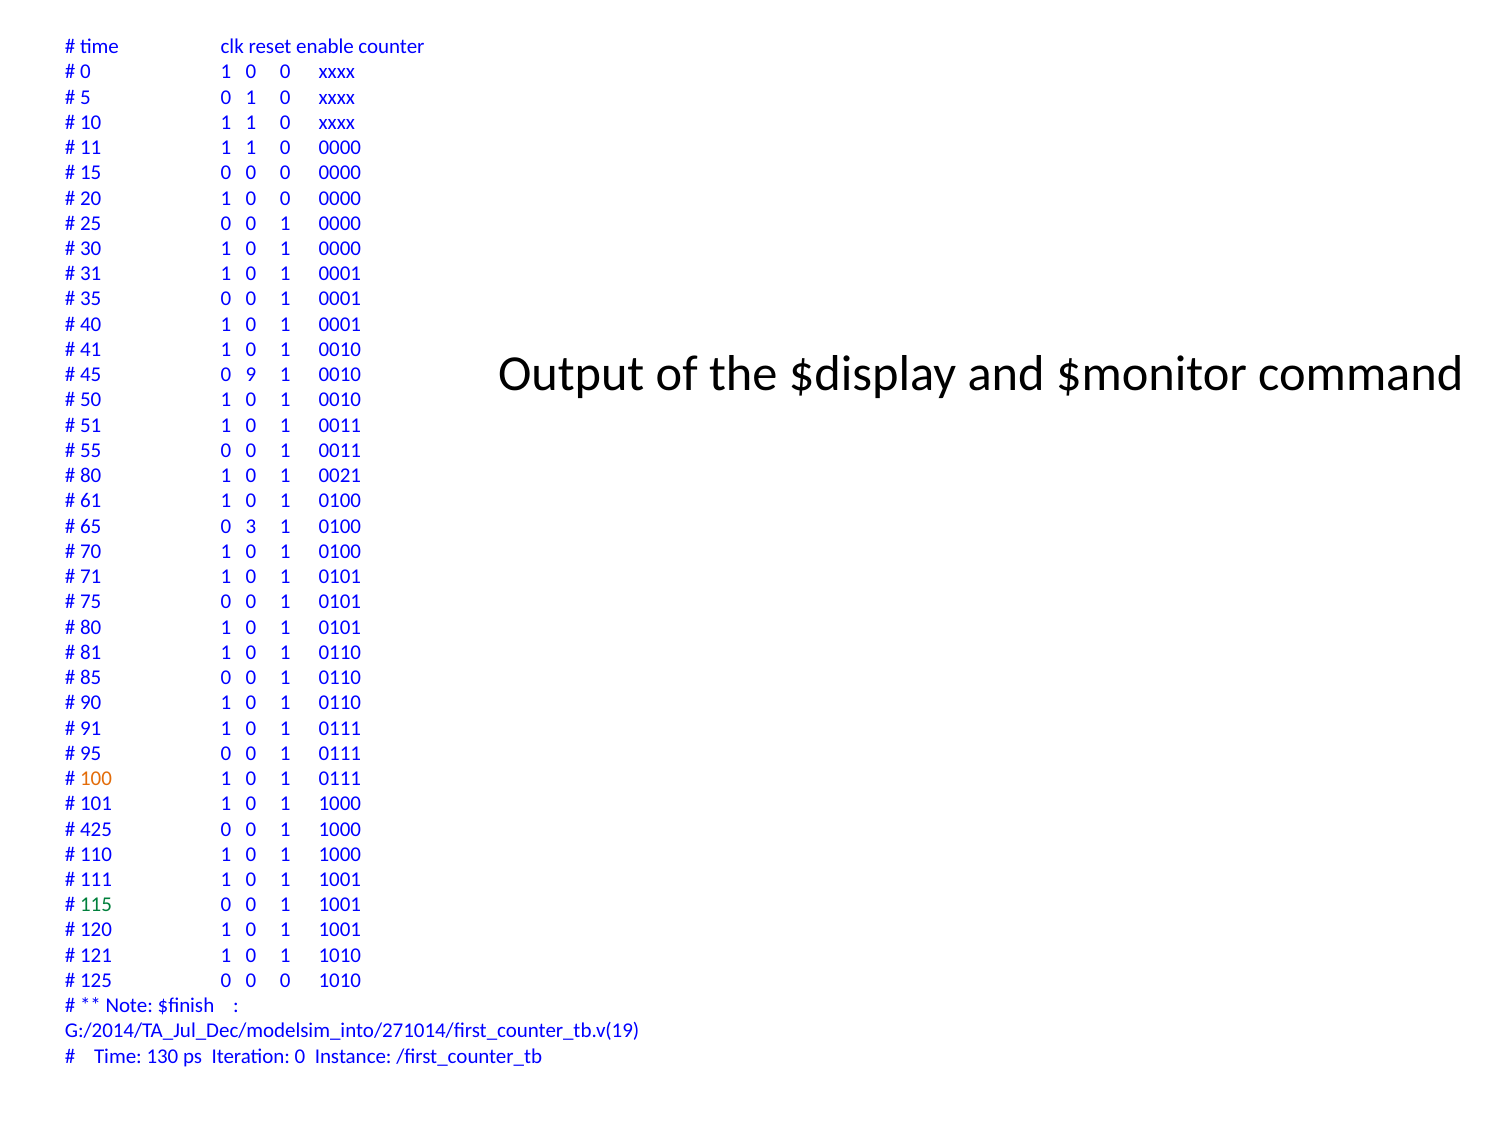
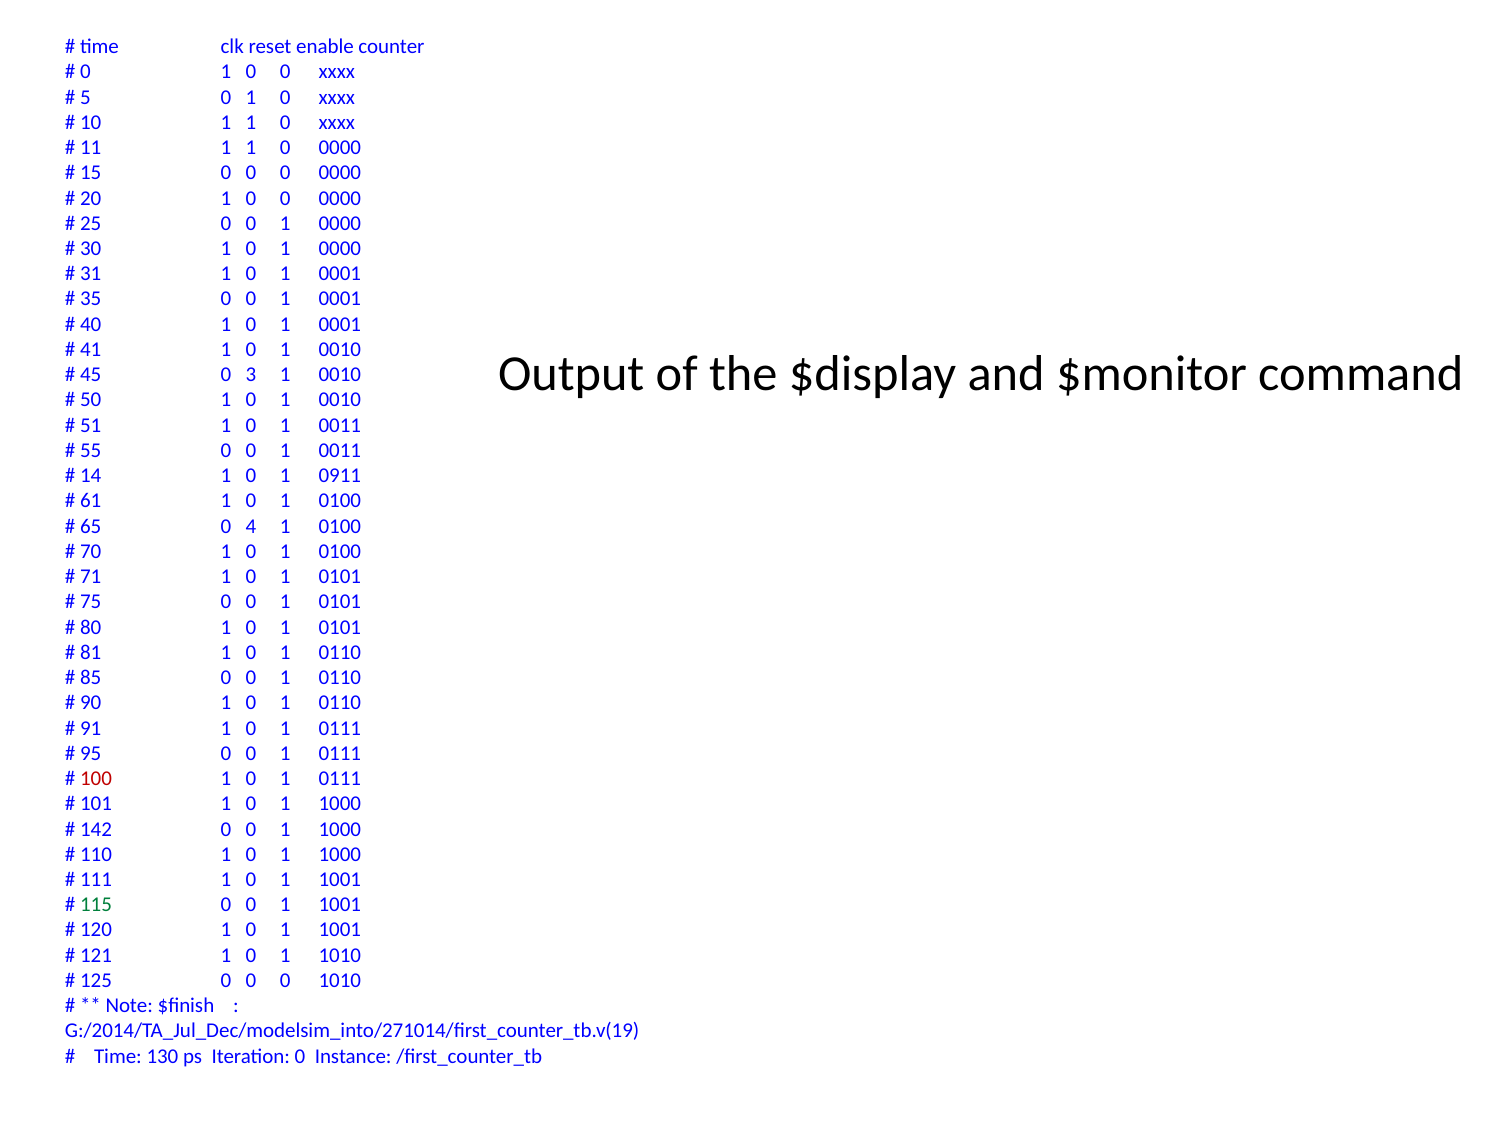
9: 9 -> 3 (251, 375)
80: 80 -> 14 (91, 476)
0021: 0021 -> 0911 (340, 476)
3: 3 -> 4 (251, 526)
100 colour: orange -> red (96, 779)
425: 425 -> 142 (96, 829)
